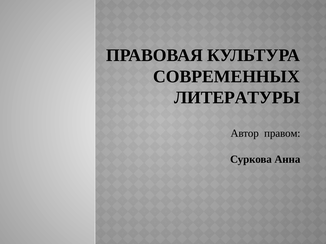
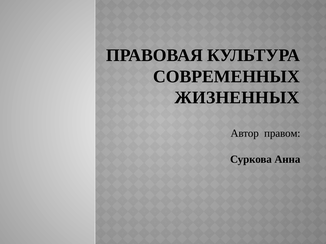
ЛИТЕРАТУРЫ: ЛИТЕРАТУРЫ -> ЖИЗНЕННЫХ (237, 98)
